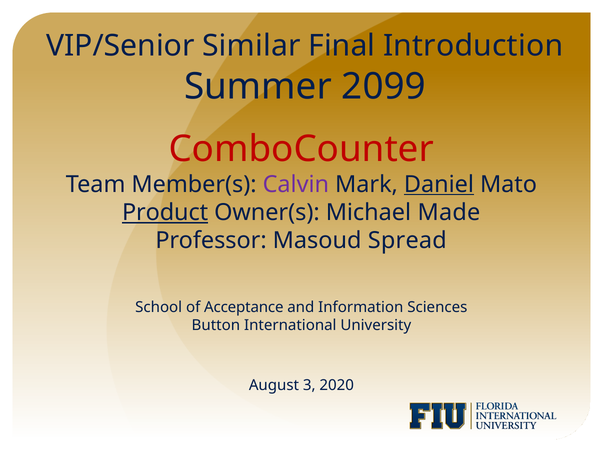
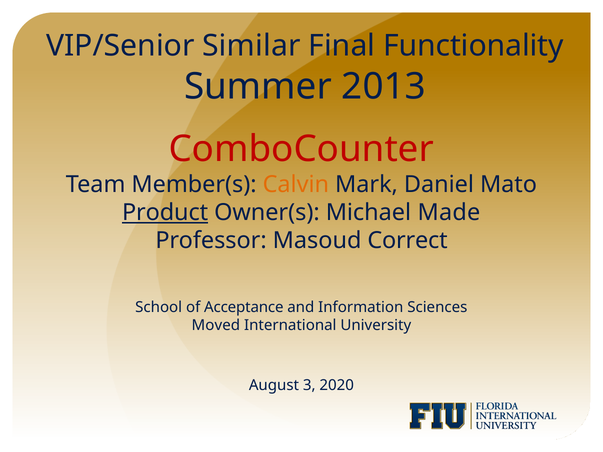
Introduction: Introduction -> Functionality (473, 46)
2099: 2099 -> 2013 (384, 87)
Calvin colour: purple -> orange (296, 184)
Daniel underline: present -> none (439, 184)
Spread: Spread -> Correct (408, 241)
Button: Button -> Moved (216, 326)
